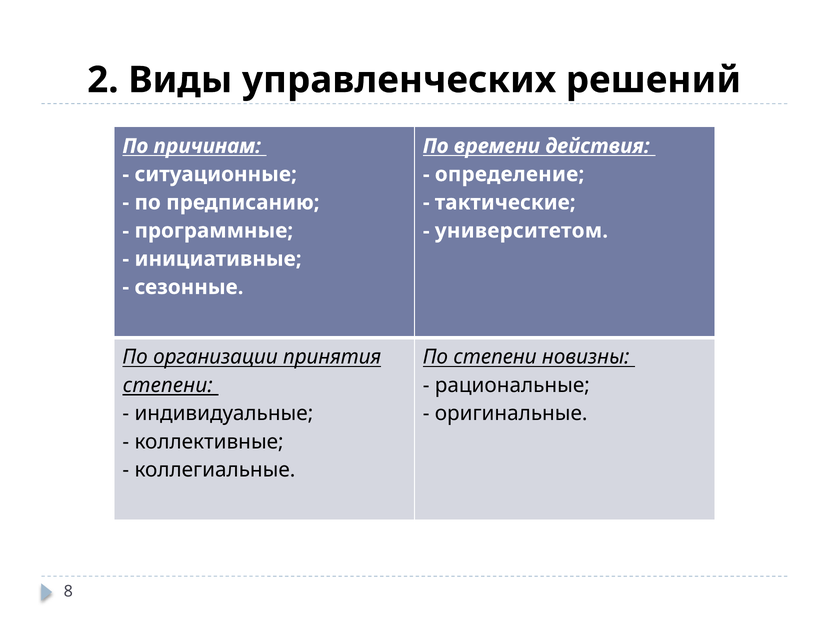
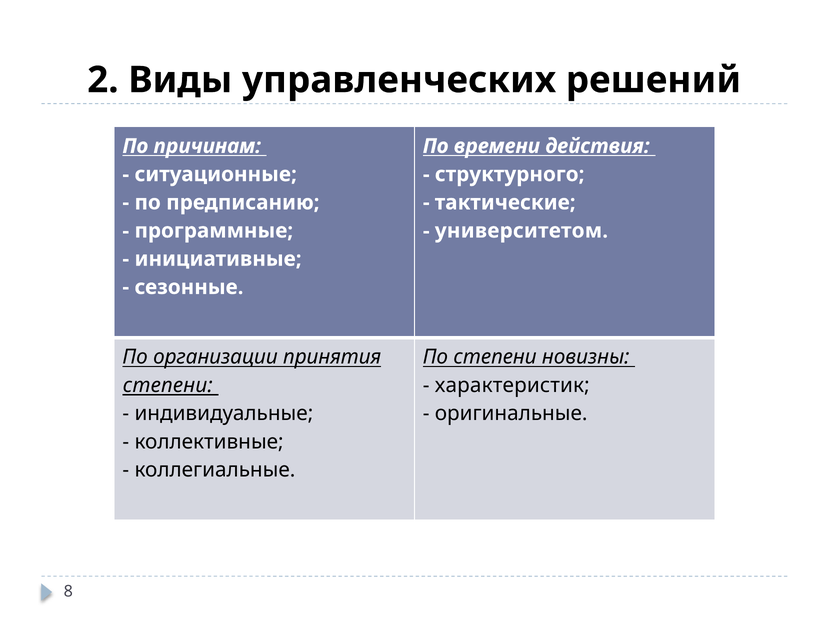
определение: определение -> структурного (510, 174)
рациональные: рациональные -> характеристик (512, 385)
